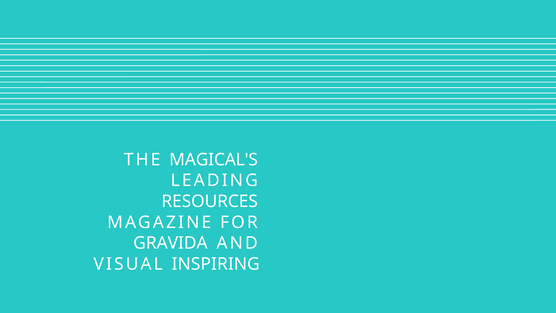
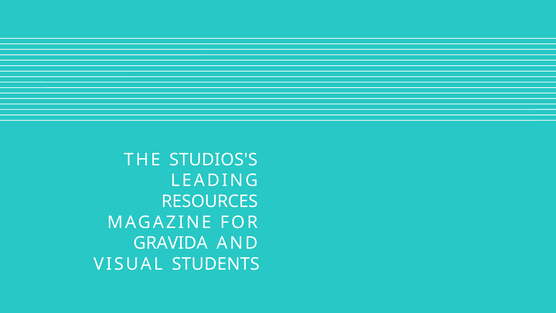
MAGICAL'S: MAGICAL'S -> STUDIOS'S (213, 160)
INSPIRING: INSPIRING -> STUDENTS (216, 264)
